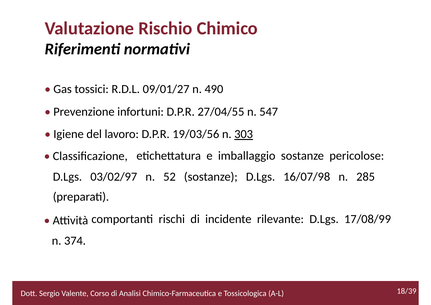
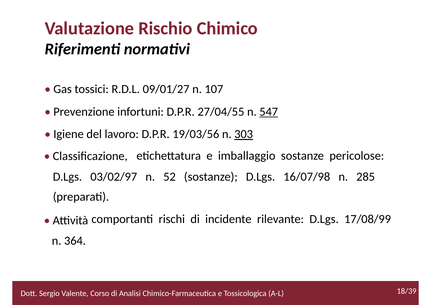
490: 490 -> 107 (214, 89)
547 underline: none -> present (269, 112)
374: 374 -> 364 (75, 241)
